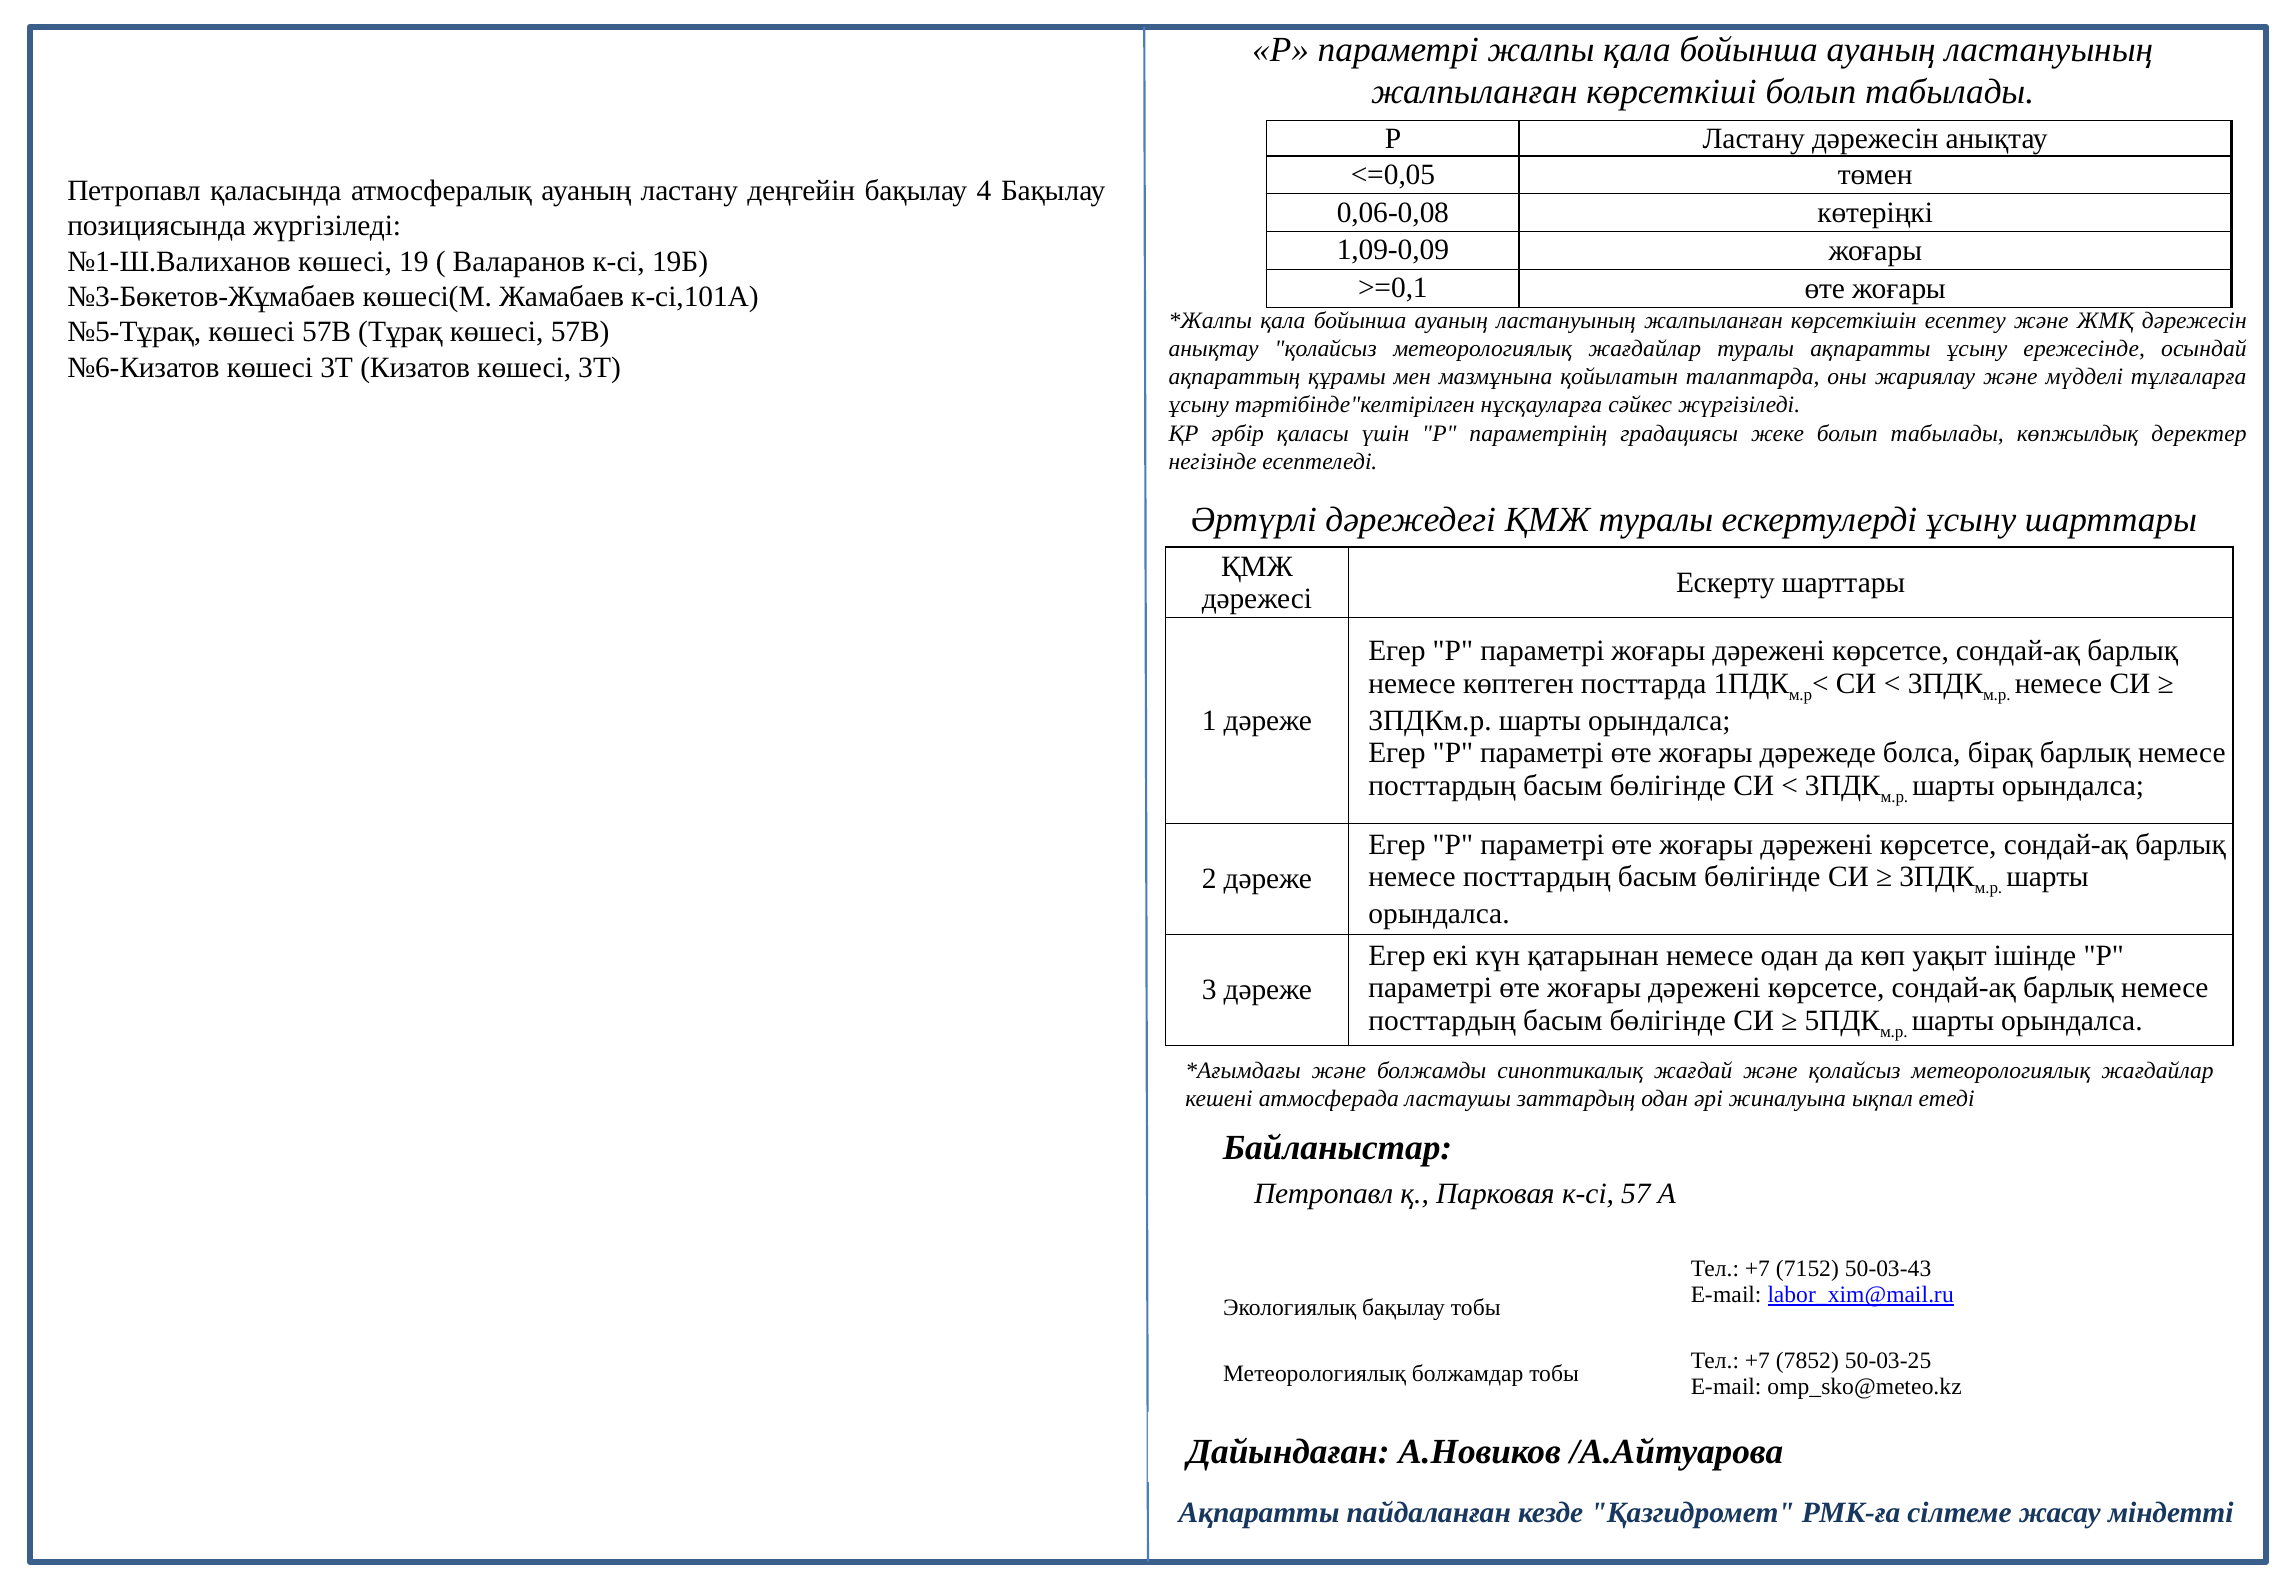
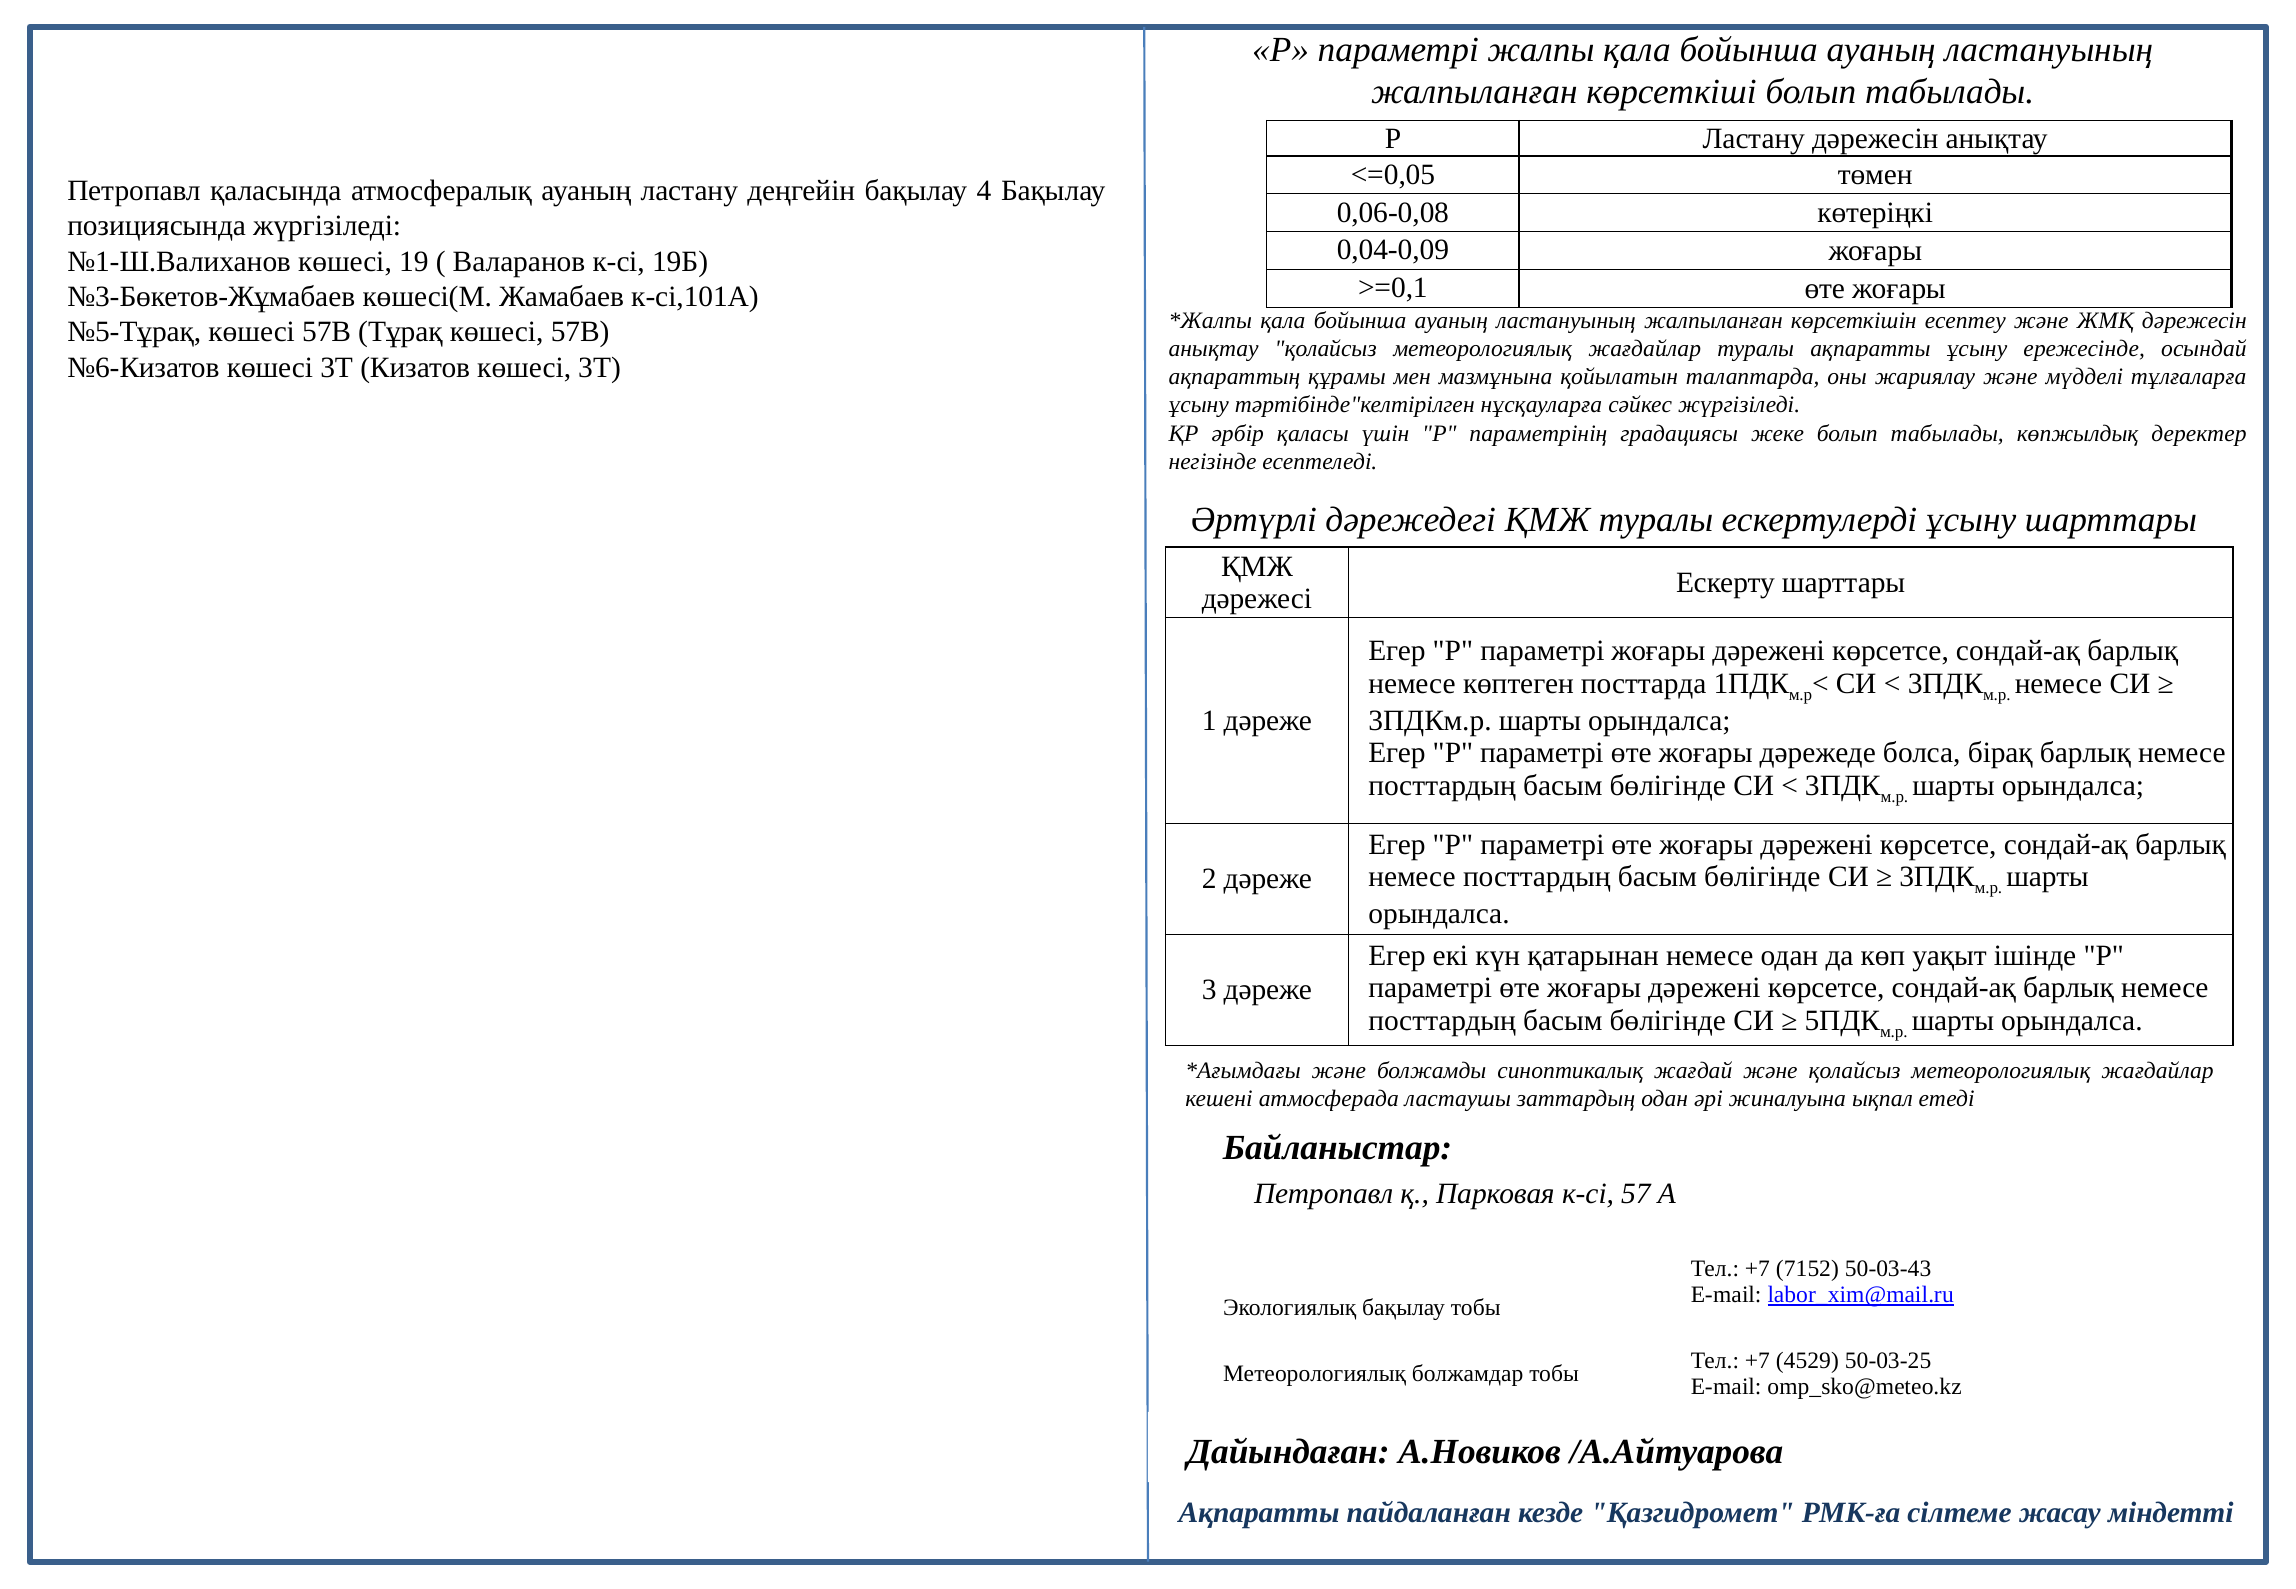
1,09-0,09: 1,09-0,09 -> 0,04-0,09 (1393, 250)
7852: 7852 -> 4529 (1807, 1361)
